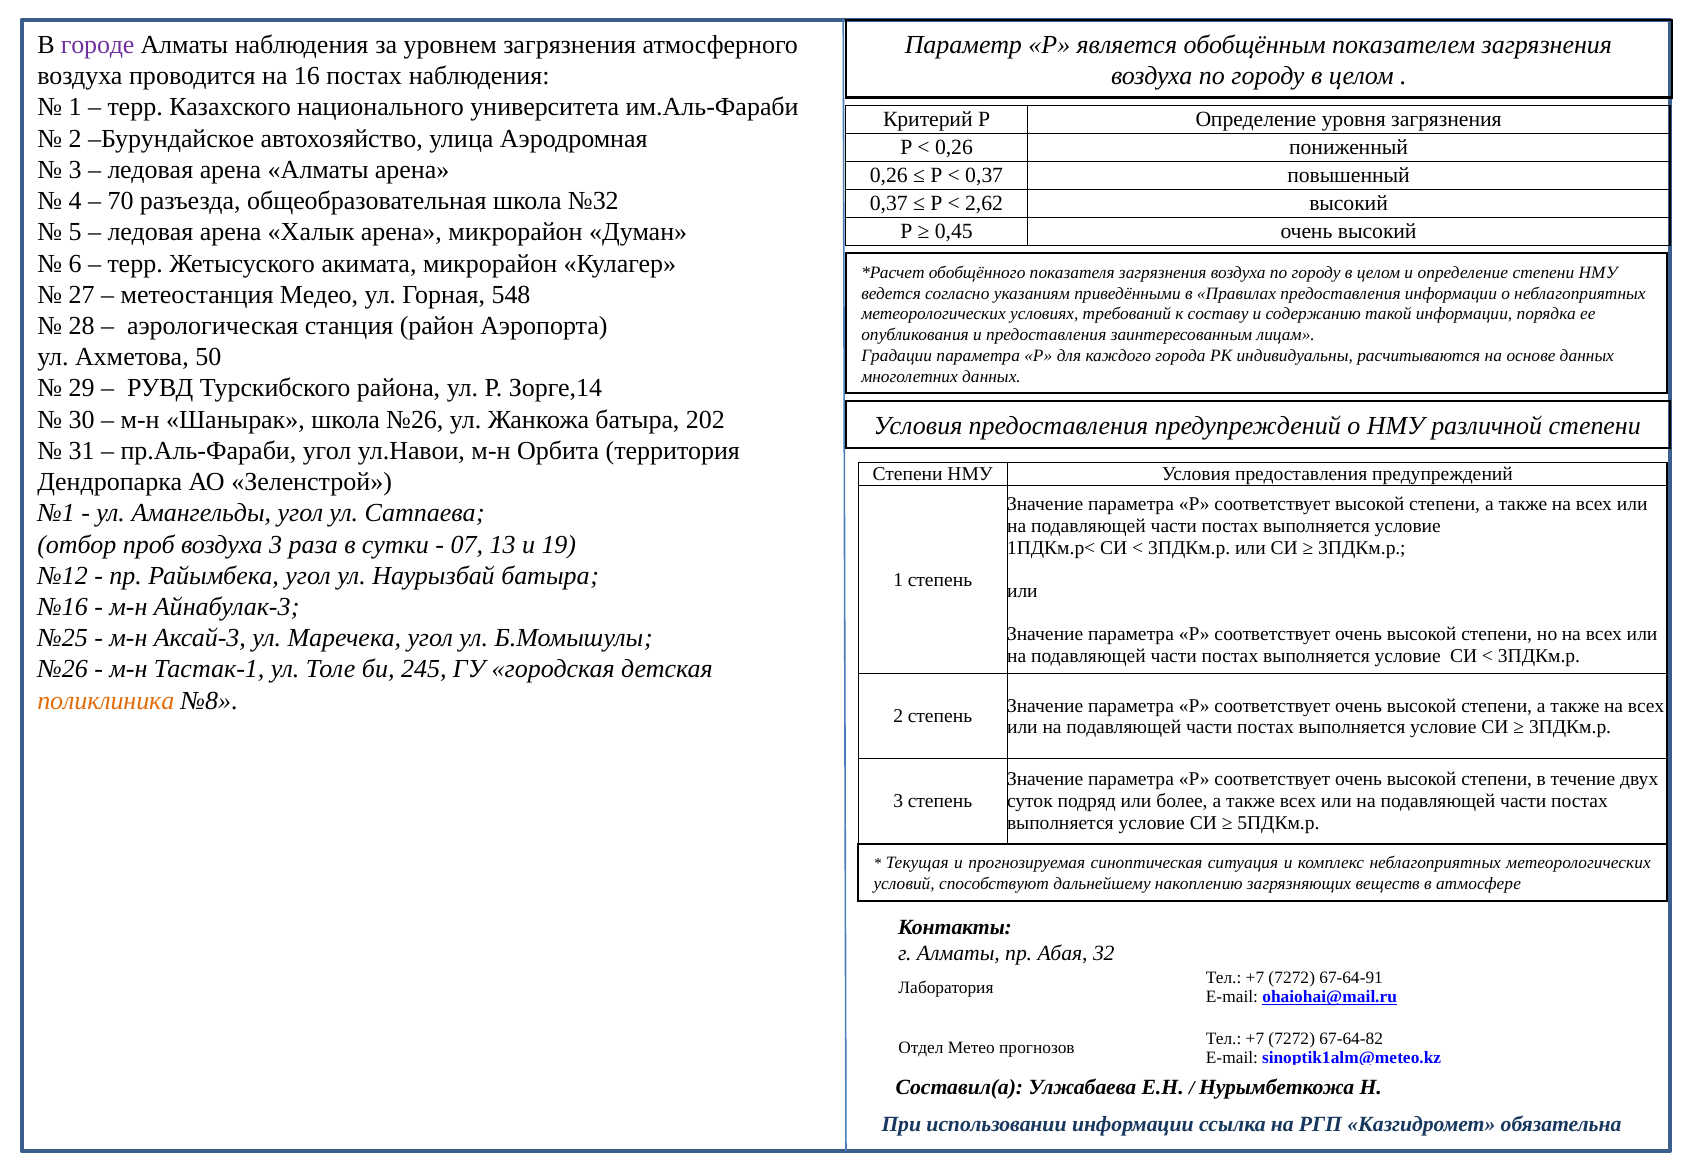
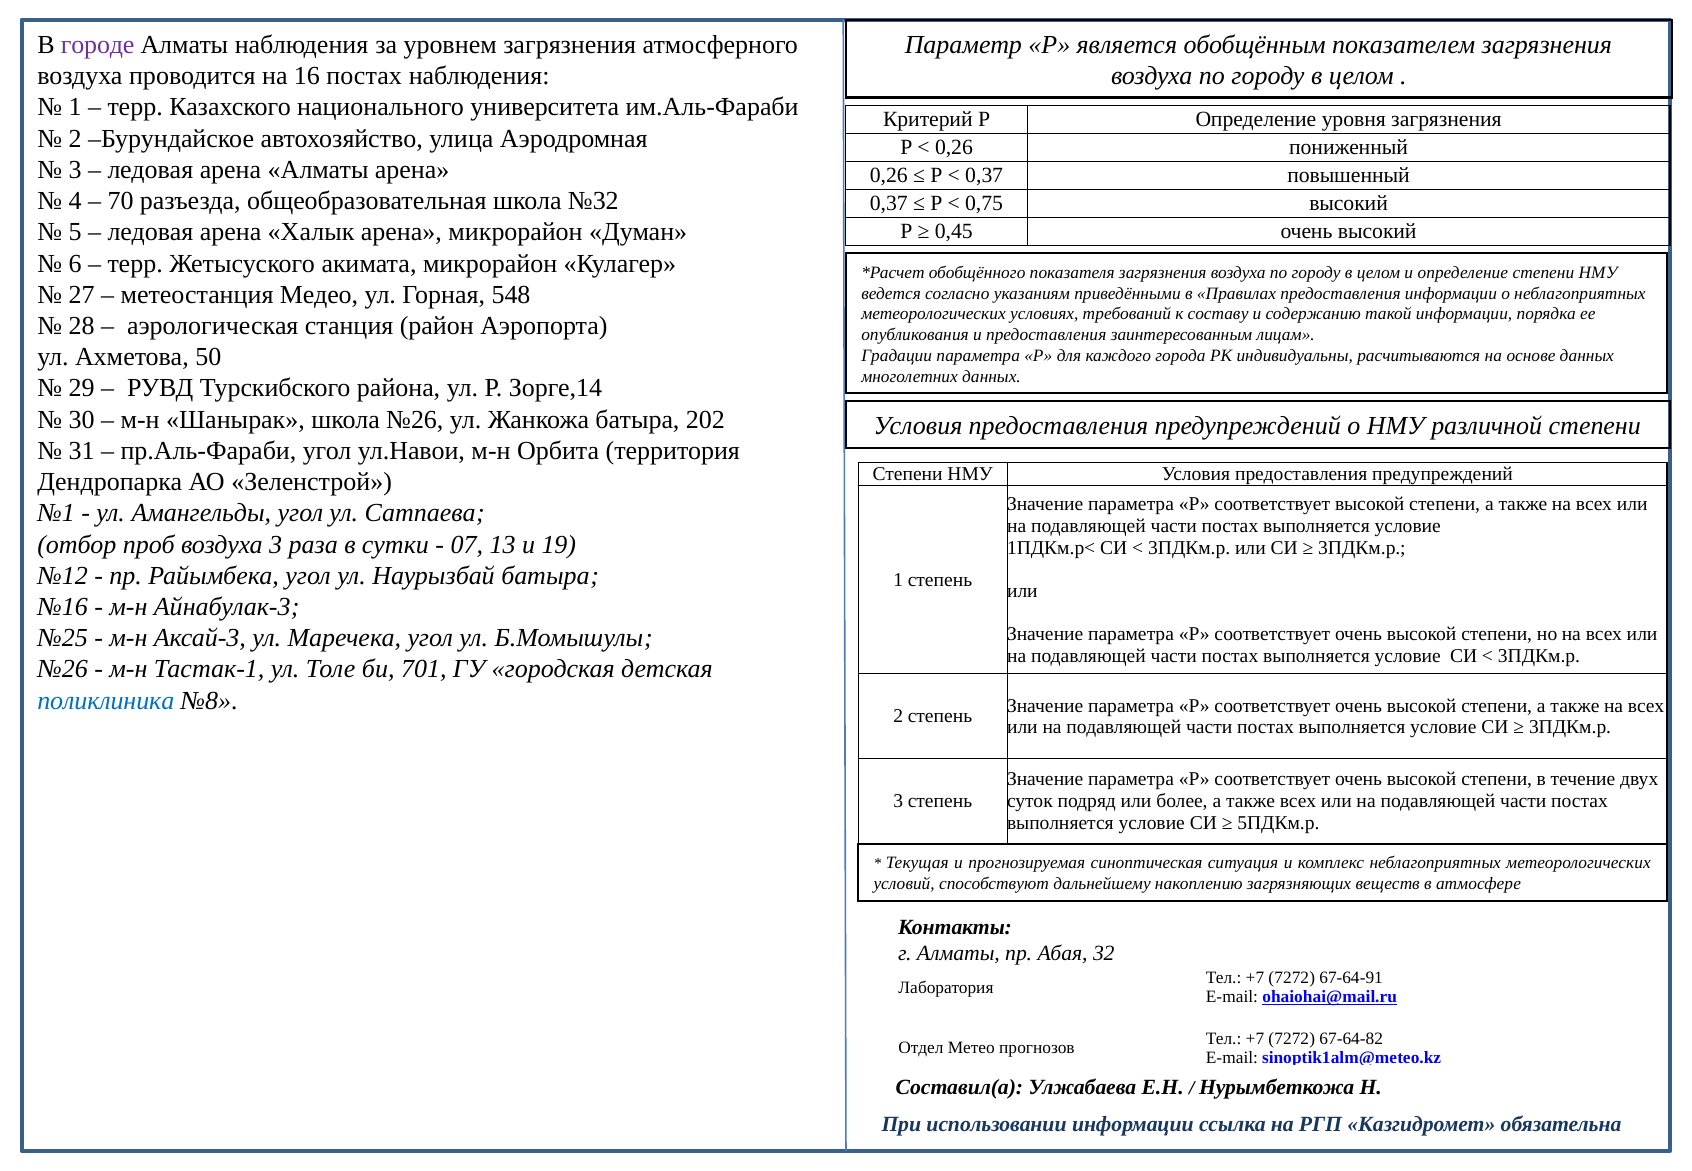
2,62: 2,62 -> 0,75 (984, 203)
245: 245 -> 701 (424, 670)
поликлиника colour: orange -> blue (106, 701)
